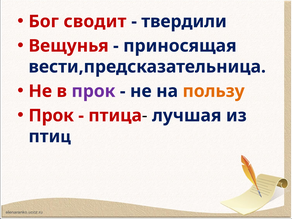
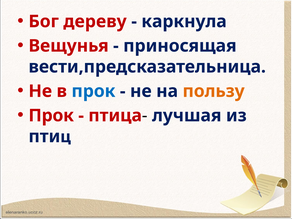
сводит: сводит -> дереву (95, 21)
твердили: твердили -> каркнула (184, 21)
прок colour: purple -> blue (93, 91)
